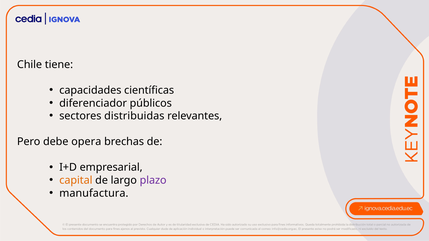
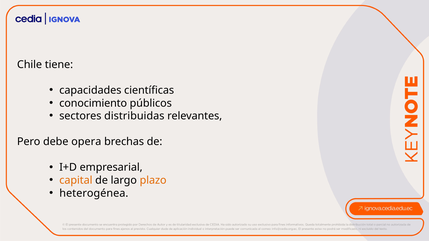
diferenciador: diferenciador -> conocimiento (93, 103)
plazo colour: purple -> orange (153, 181)
manufactura: manufactura -> heterogénea (94, 193)
